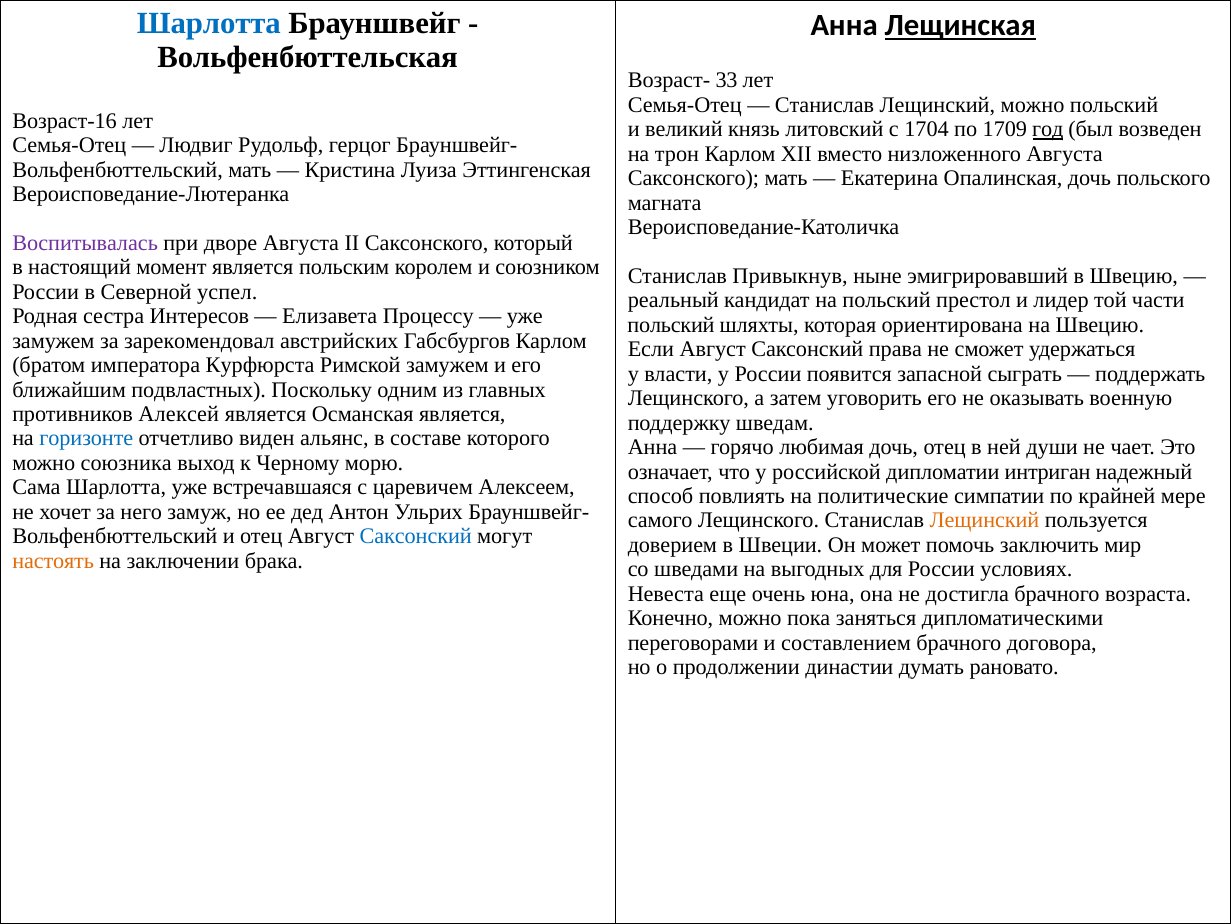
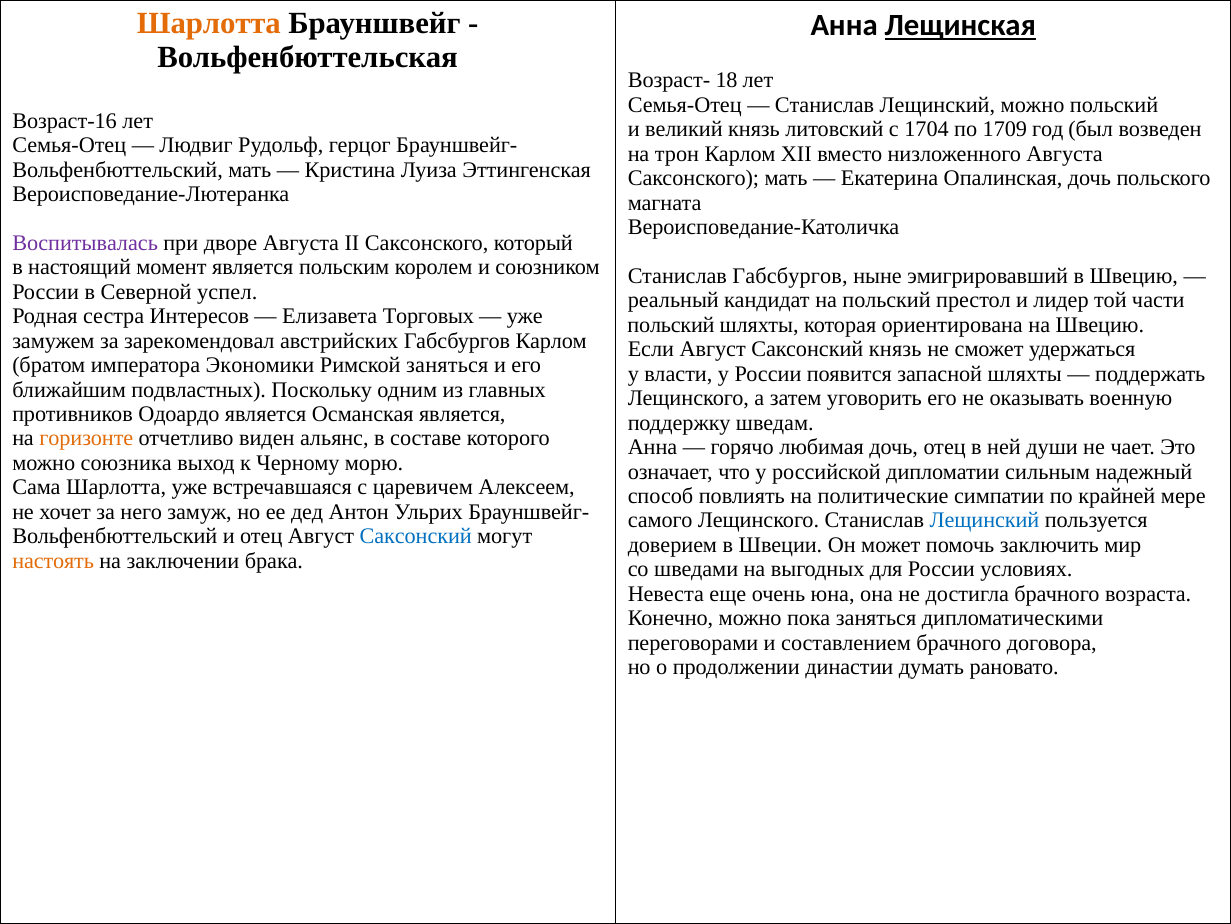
Шарлотта colour: blue -> orange (209, 23)
33: 33 -> 18 (727, 80)
год underline: present -> none (1048, 129)
Станислав Привыкнув: Привыкнув -> Габсбургов (790, 276)
Процессу: Процессу -> Торговых (428, 316)
Саксонский права: права -> князь (895, 349)
Курфюрста: Курфюрста -> Экономики (260, 365)
Римской замужем: замужем -> заняться (447, 365)
запасной сыграть: сыграть -> шляхты (1025, 374)
Алексей: Алексей -> Одоардо (179, 414)
горизонте colour: blue -> orange (86, 438)
интриган: интриган -> сильным (1047, 471)
Лещинский colour: orange -> blue (984, 520)
